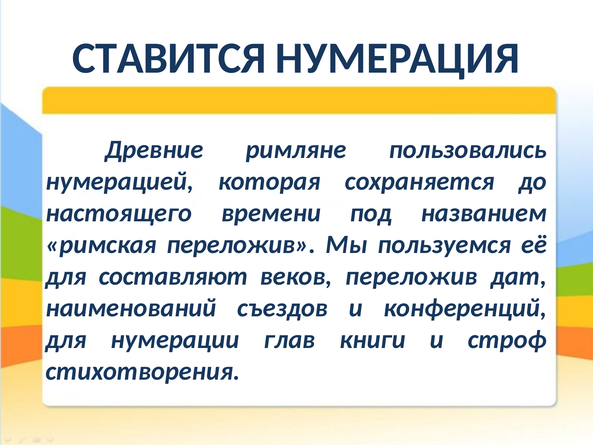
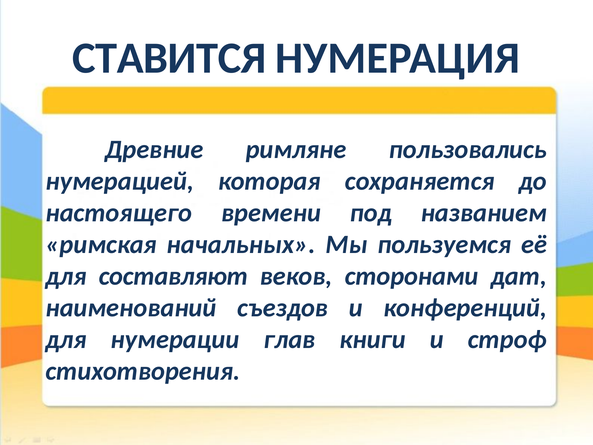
римская переложив: переложив -> начальных (241, 244)
веков переложив: переложив -> сторонами (412, 276)
